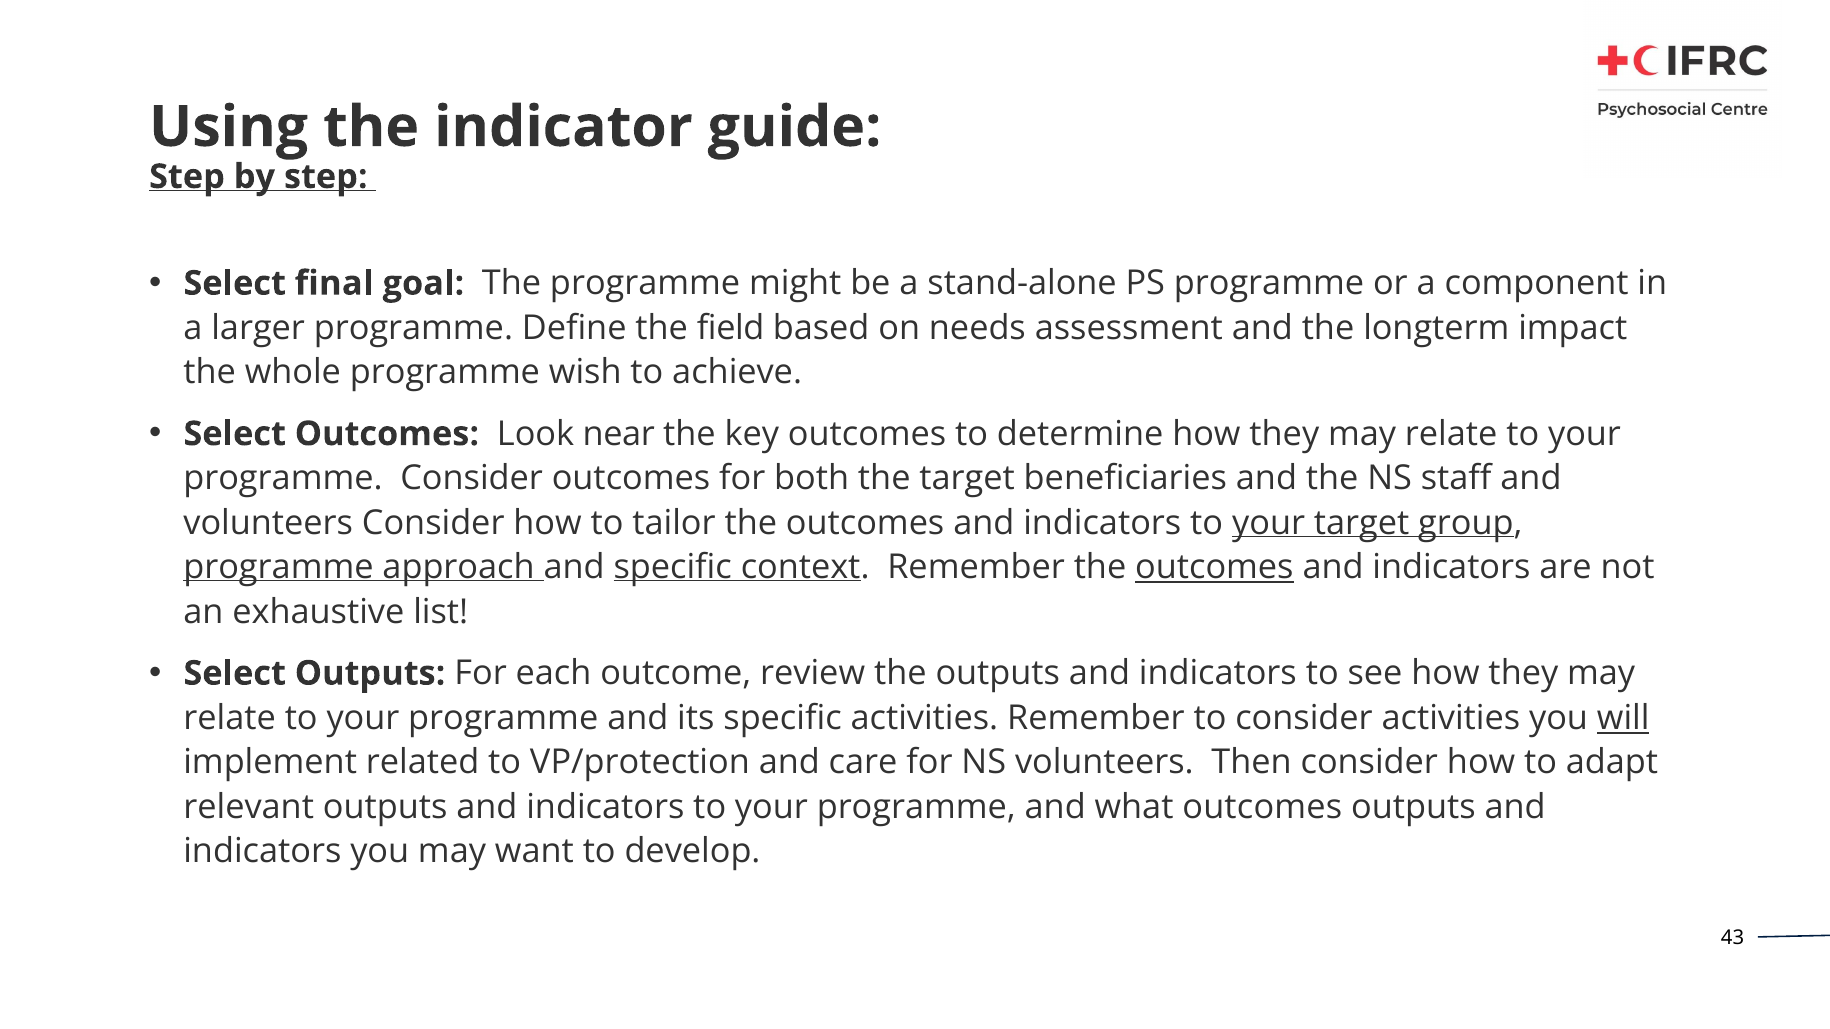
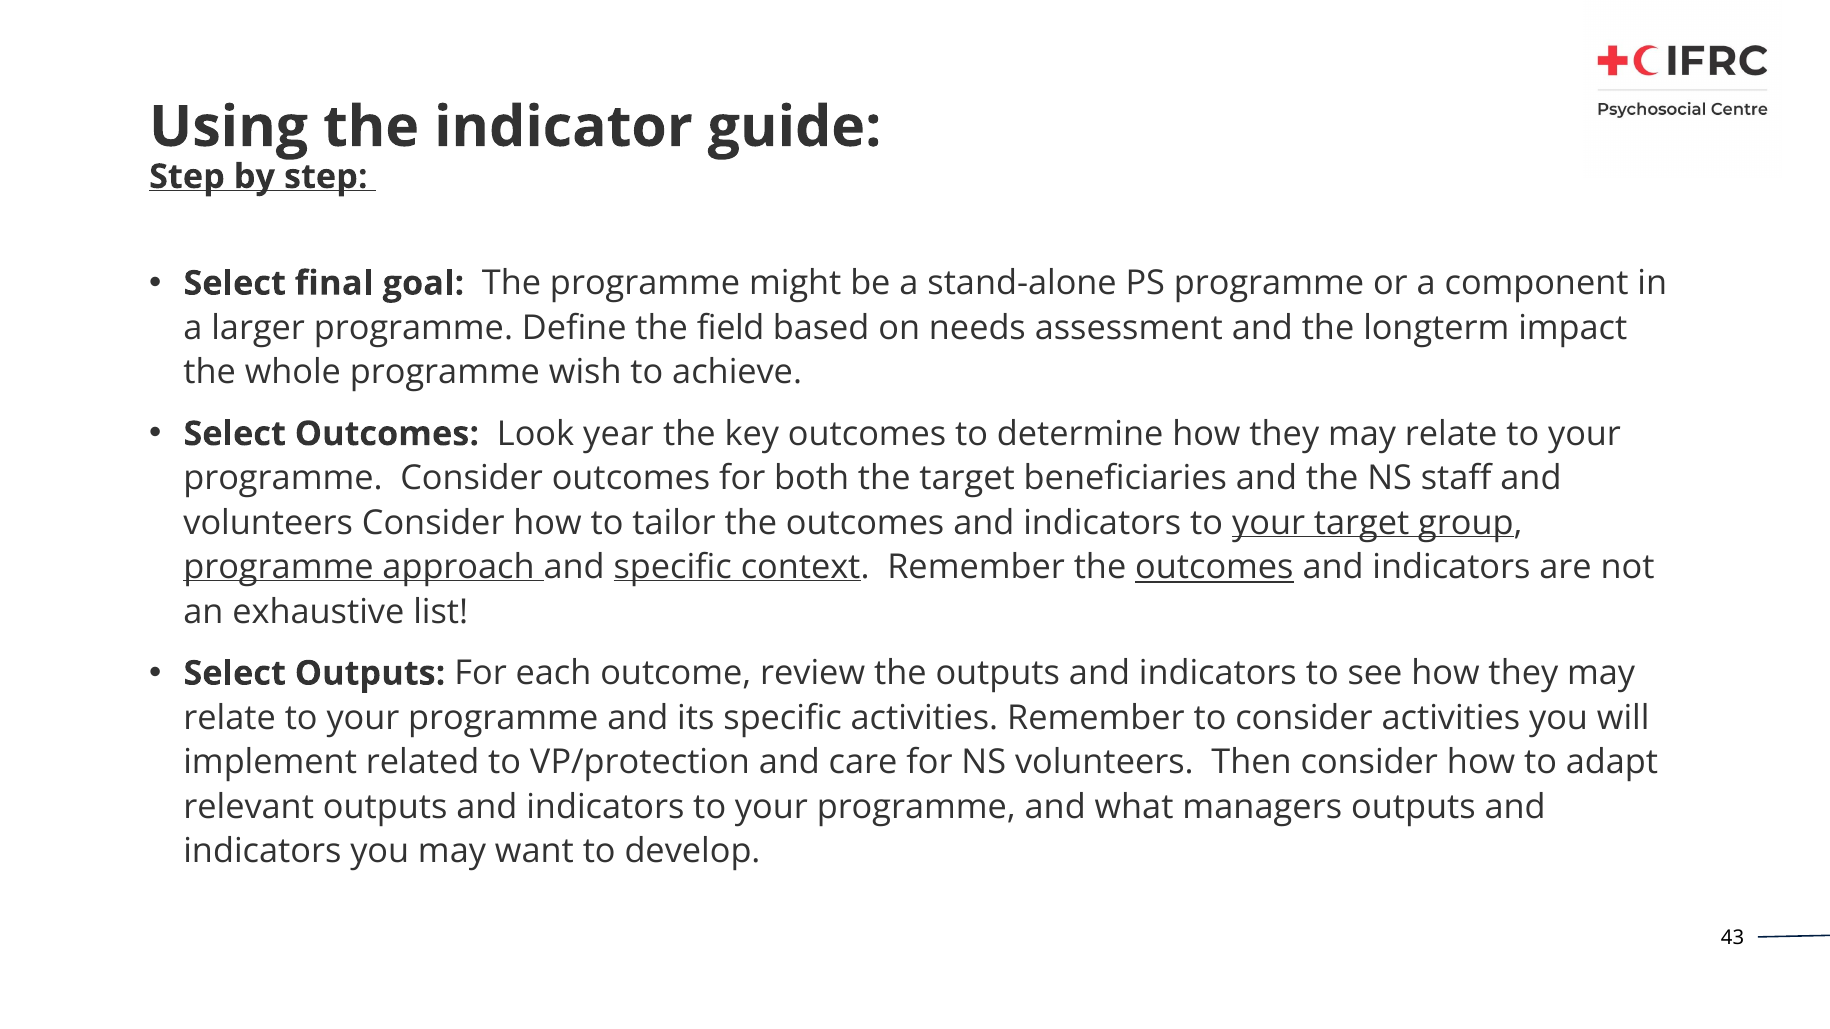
near: near -> year (618, 434)
will underline: present -> none (1623, 718)
what outcomes: outcomes -> managers (1262, 807)
